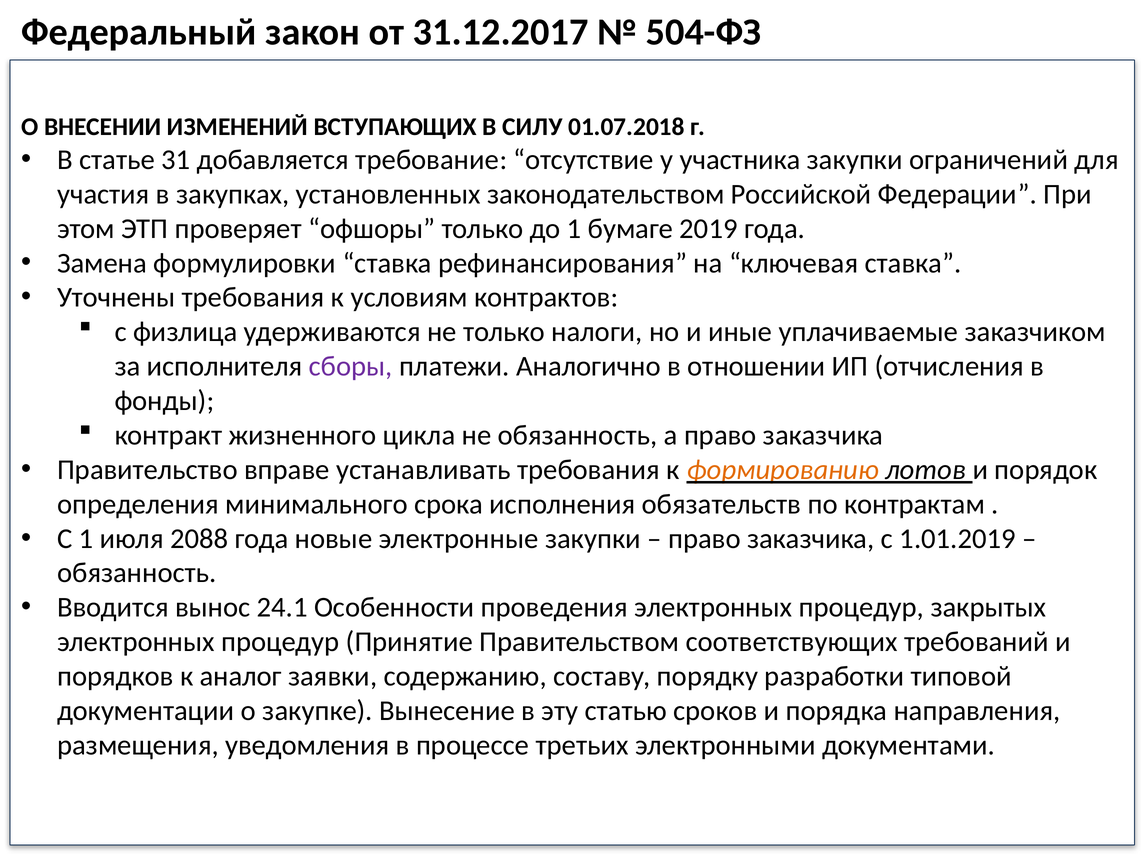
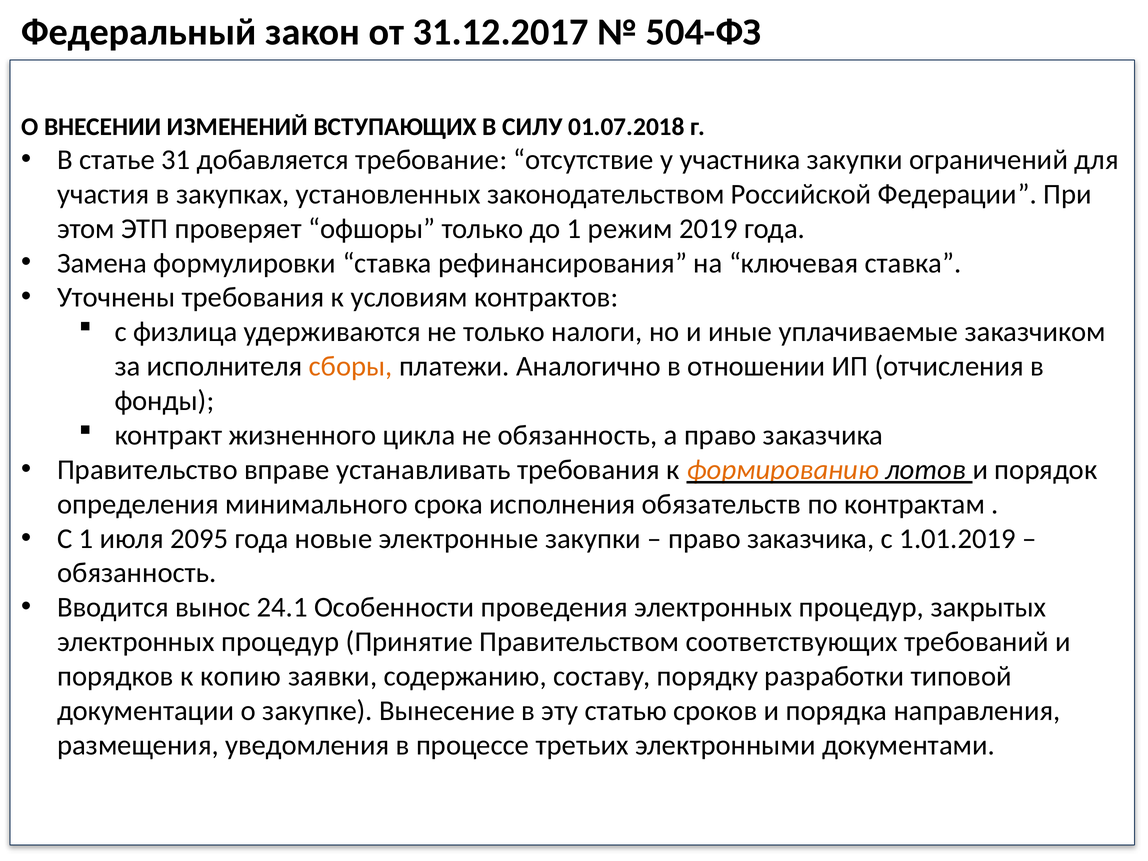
бумаге: бумаге -> режим (630, 229)
сборы colour: purple -> orange (351, 366)
2088: 2088 -> 2095 (199, 539)
аналог: аналог -> копию (241, 676)
